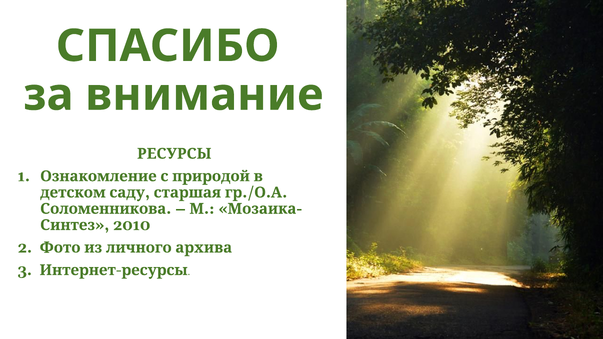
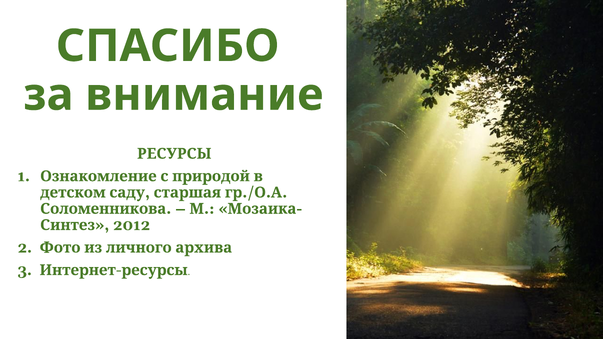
2010: 2010 -> 2012 (132, 225)
